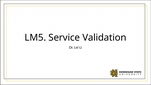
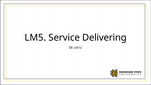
Validation: Validation -> Delivering (104, 38)
